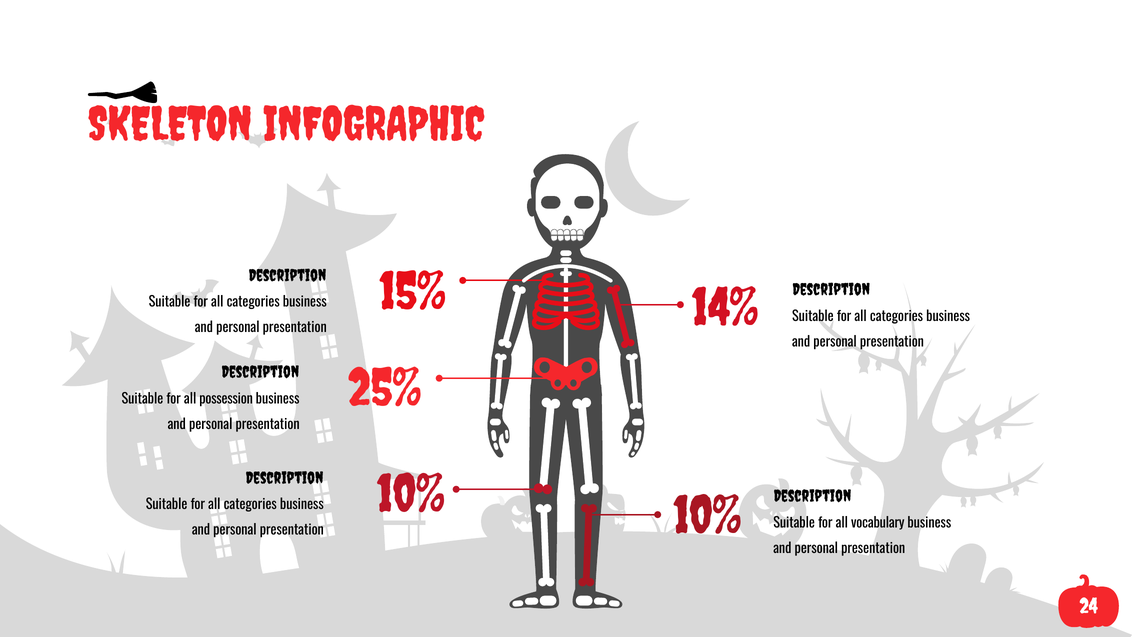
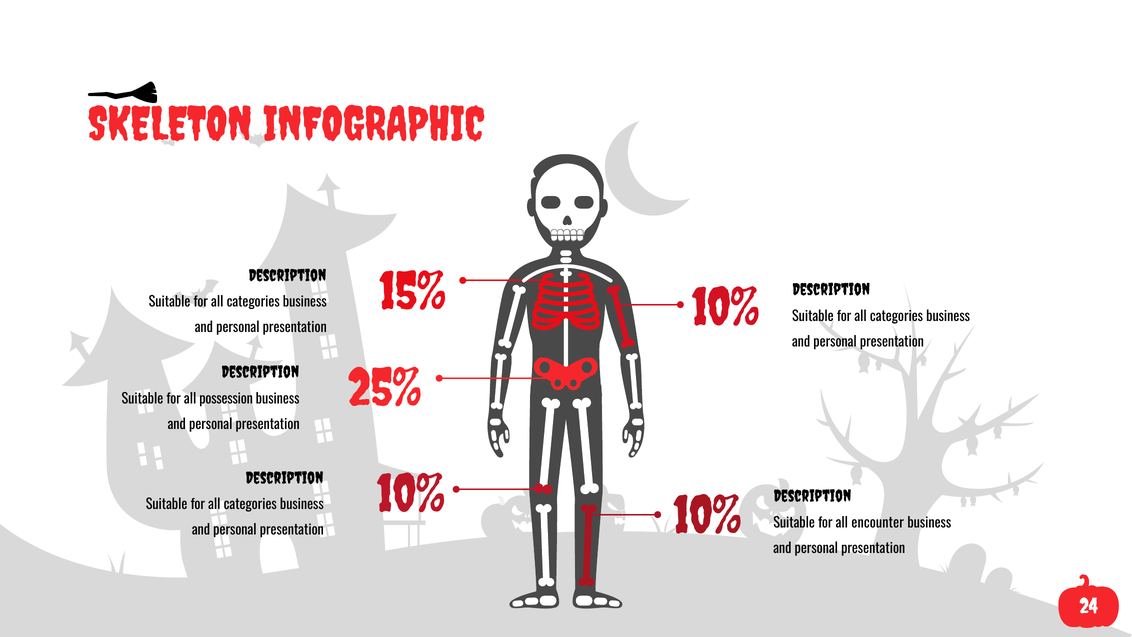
14%: 14% -> 10% (725, 308)
vocabulary: vocabulary -> encounter (878, 523)
